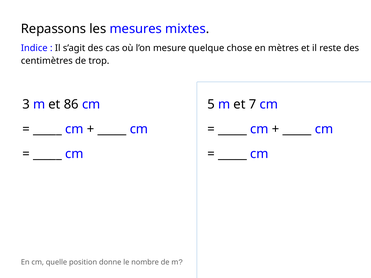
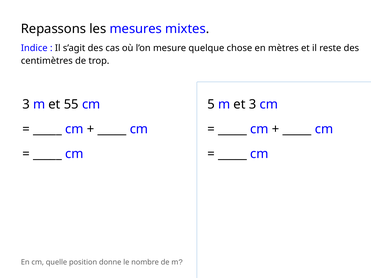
86: 86 -> 55 (71, 104)
et 7: 7 -> 3 (253, 104)
